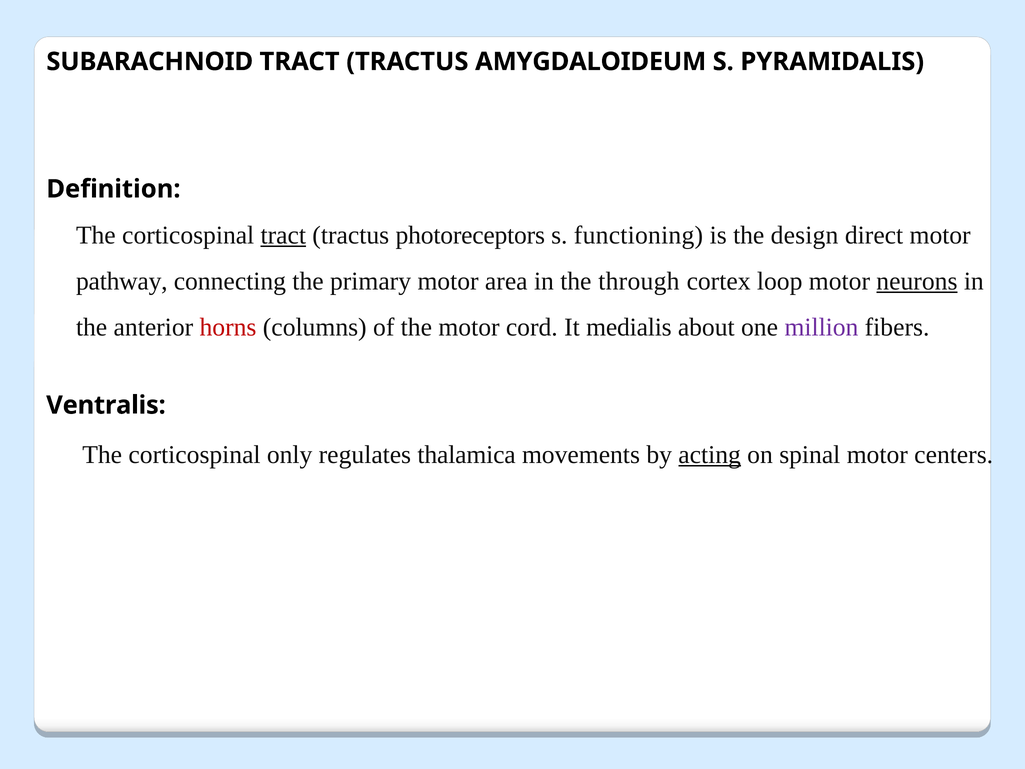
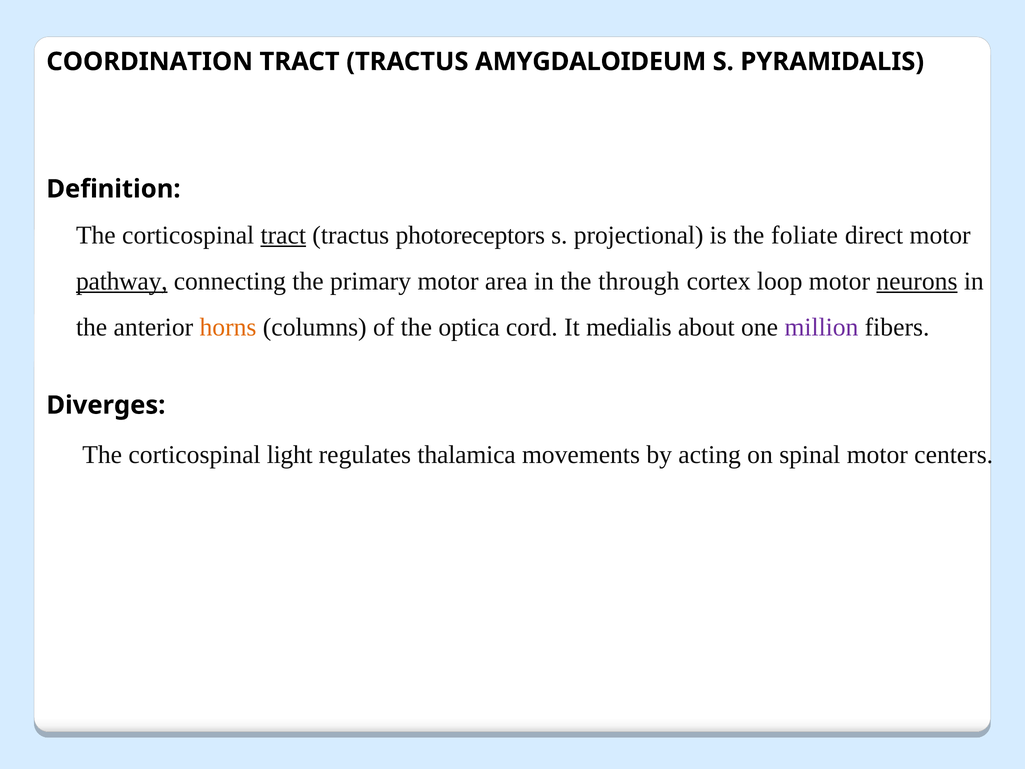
SUBARACHNOID: SUBARACHNOID -> COORDINATION (150, 62)
functioning: functioning -> projectional (639, 235)
design: design -> foliate (804, 235)
pathway underline: none -> present (122, 281)
horns colour: red -> orange (228, 327)
the motor: motor -> optica (469, 327)
Ventralis: Ventralis -> Diverges (106, 405)
only: only -> light (290, 455)
acting underline: present -> none (710, 455)
